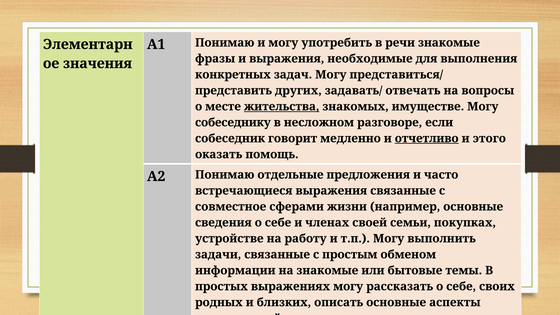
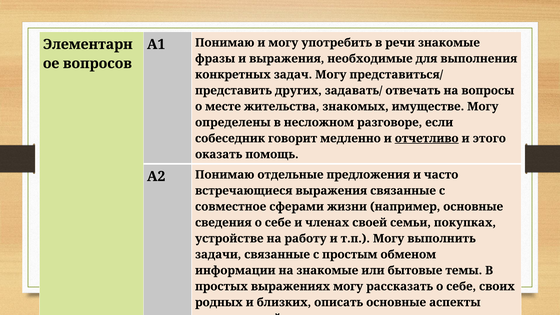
значения: значения -> вопросов (97, 63)
жительства underline: present -> none (282, 107)
собеседнику: собеседнику -> определены (233, 122)
